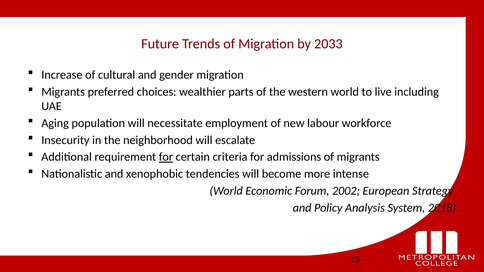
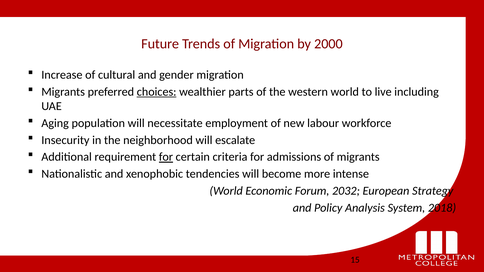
2033: 2033 -> 2000 (328, 44)
choices underline: none -> present (157, 92)
2002: 2002 -> 2032 (346, 191)
